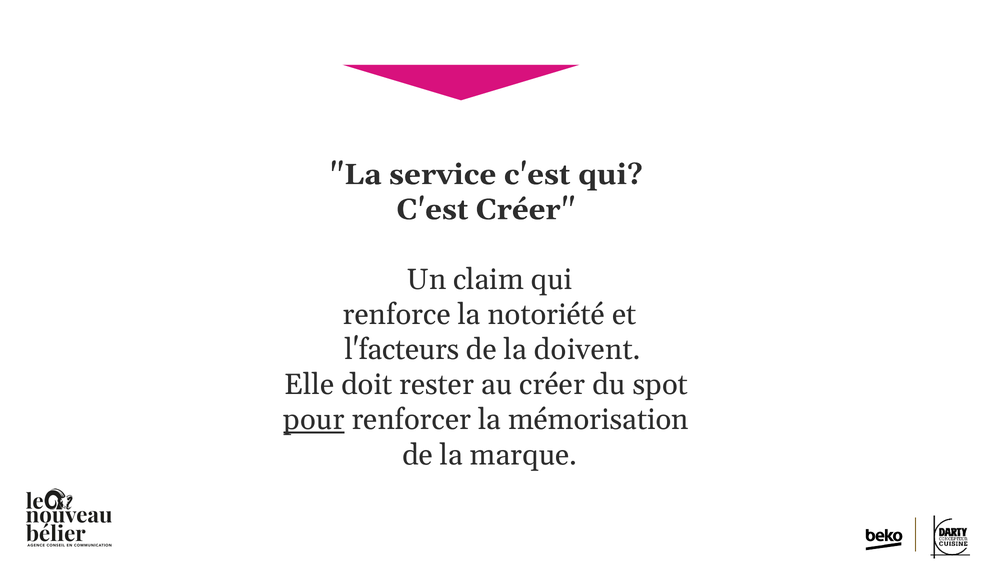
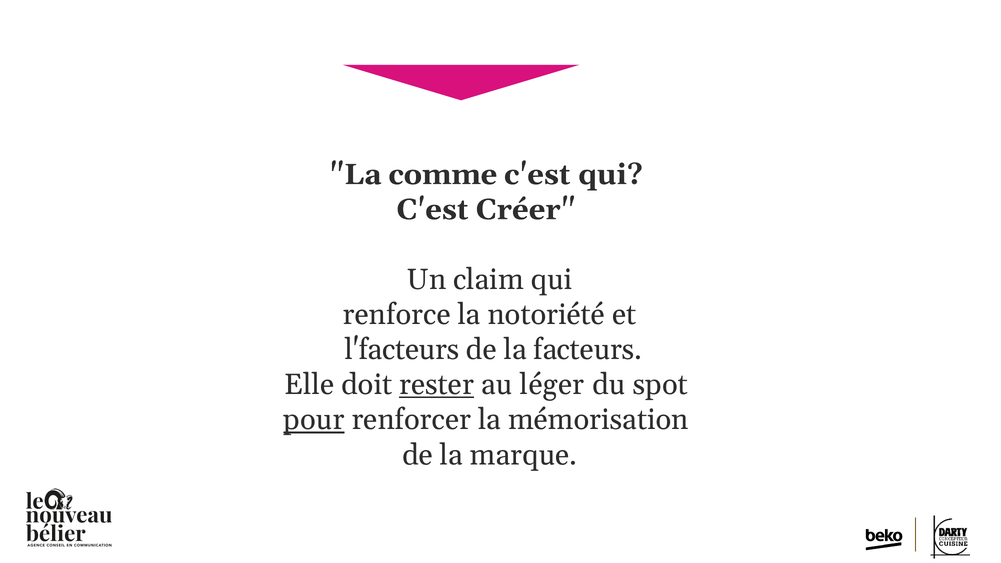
service: service -> comme (443, 175)
doivent: doivent -> facteurs (588, 350)
rester underline: none -> present (437, 385)
au créer: créer -> léger (552, 385)
